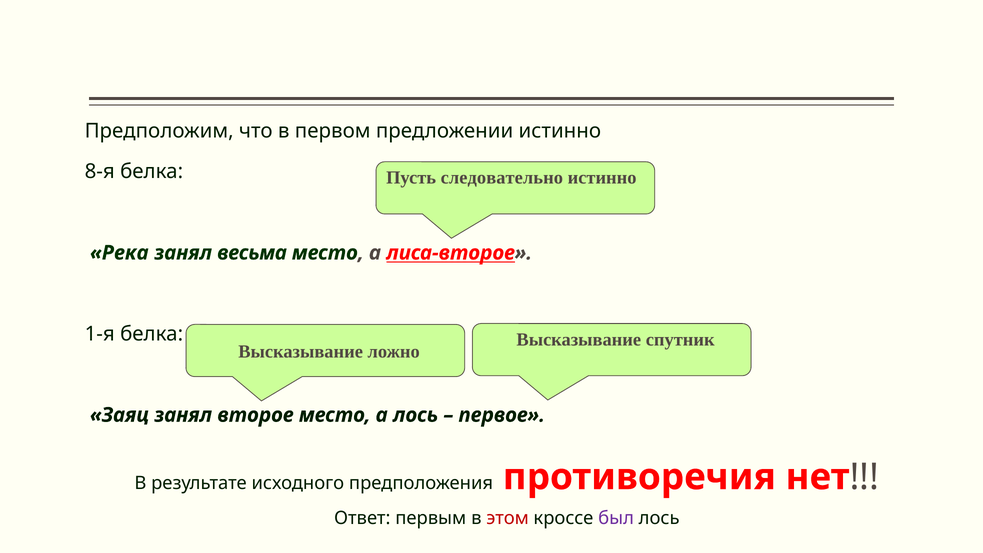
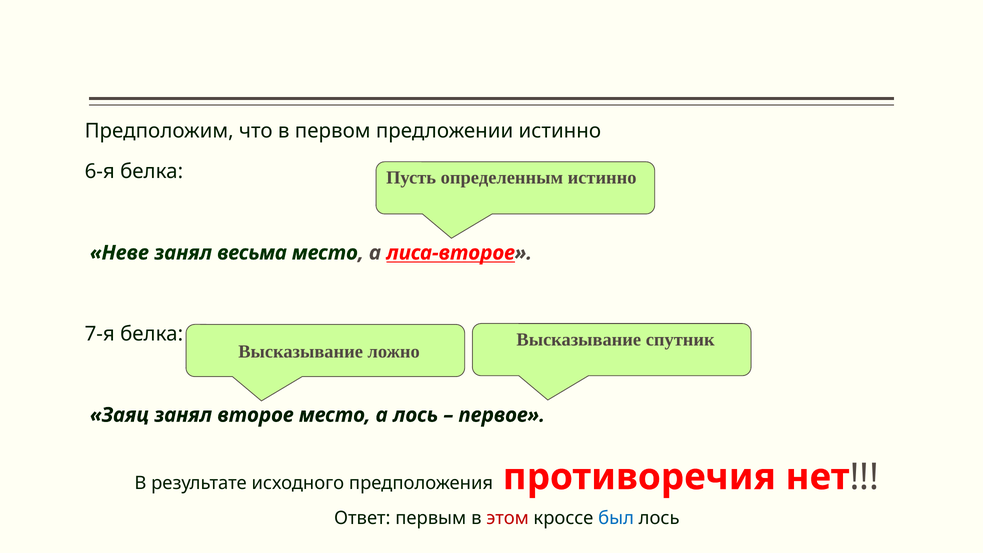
8-я: 8-я -> 6-я (100, 172)
следовательно: следовательно -> определенным (502, 178)
Река: Река -> Неве (119, 253)
1-я: 1-я -> 7-я (100, 334)
был colour: purple -> blue (616, 518)
